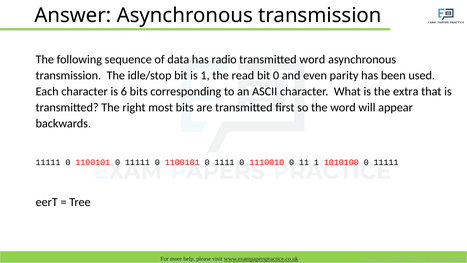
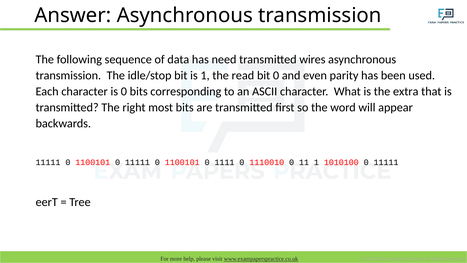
radio: radio -> need (224, 59)
transmitted word: word -> wires (312, 59)
is 6: 6 -> 0 (124, 91)
